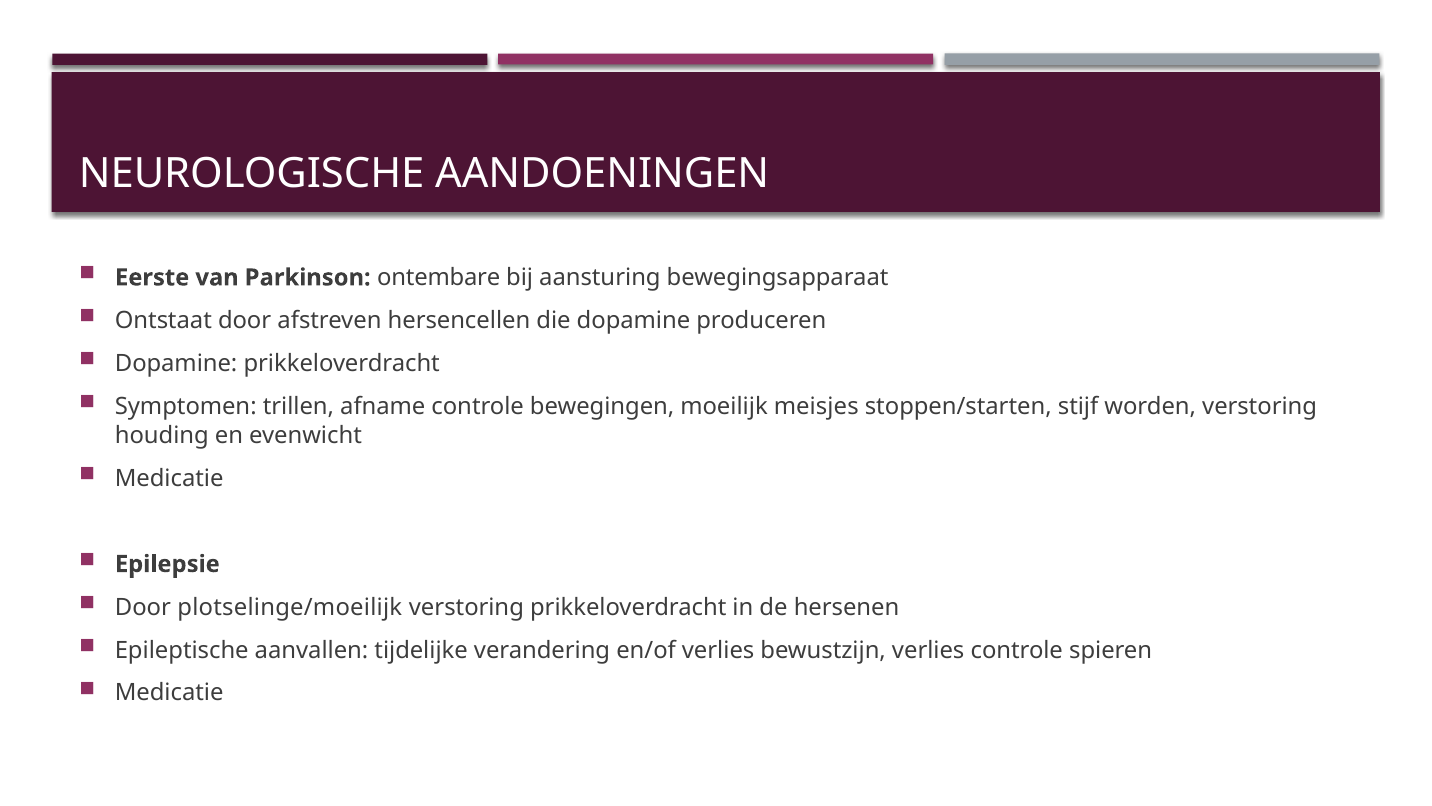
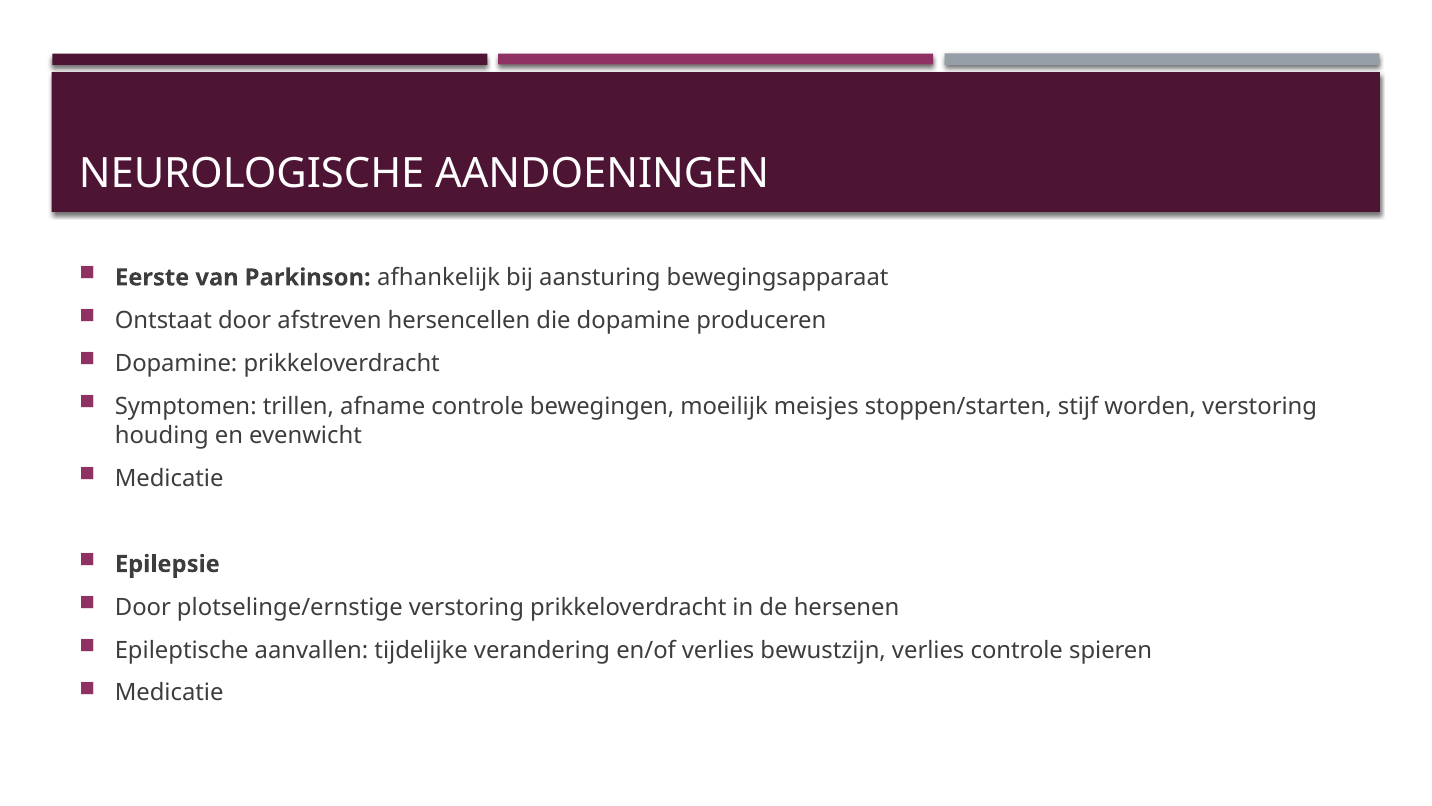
ontembare: ontembare -> afhankelijk (439, 277)
plotselinge/moeilijk: plotselinge/moeilijk -> plotselinge/ernstige (290, 607)
